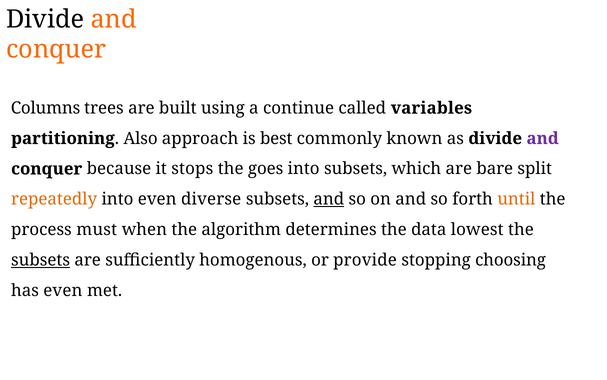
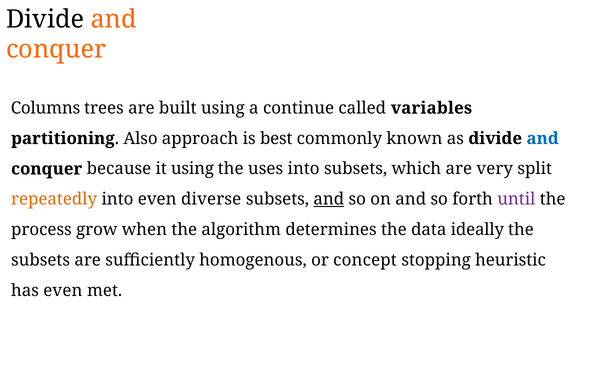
and colour: purple -> blue (543, 138)
it stops: stops -> using (192, 169)
goes: goes -> uses (266, 169)
bare: bare -> very (495, 169)
until colour: orange -> purple (516, 199)
must: must -> grow (97, 229)
lowest: lowest -> ideally (477, 229)
subsets underline: present -> none (41, 260)
provide: provide -> concept (365, 260)
choosing: choosing -> heuristic (511, 260)
